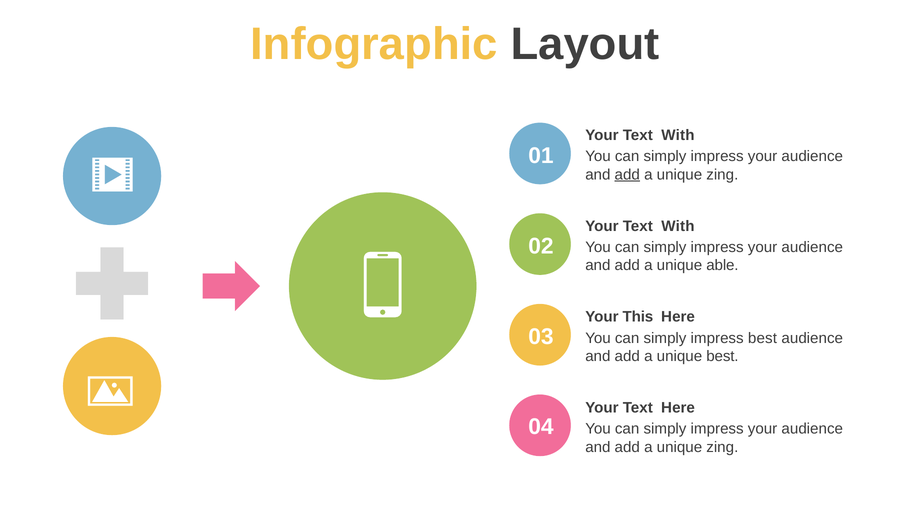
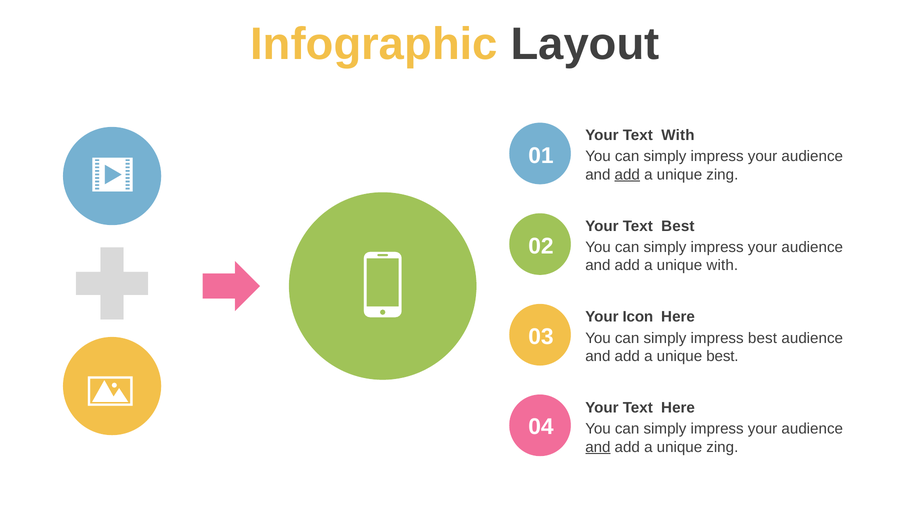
With: With -> Best (678, 226)
unique able: able -> with (722, 265)
This: This -> Icon (638, 317)
and underline: none -> present (598, 447)
